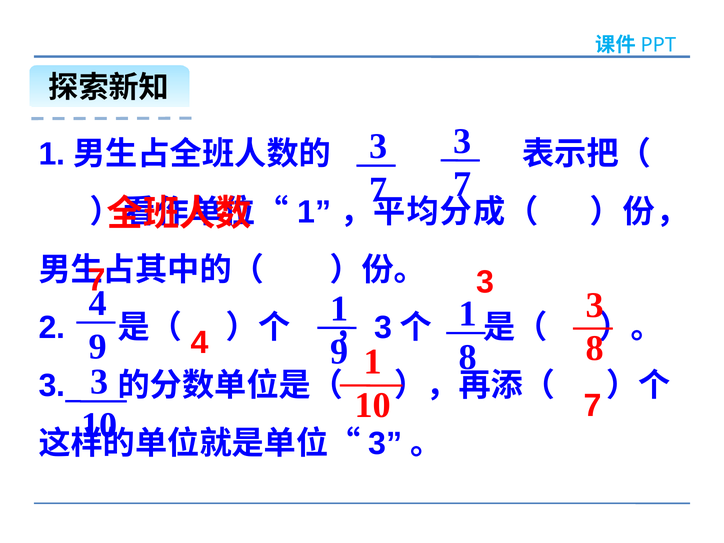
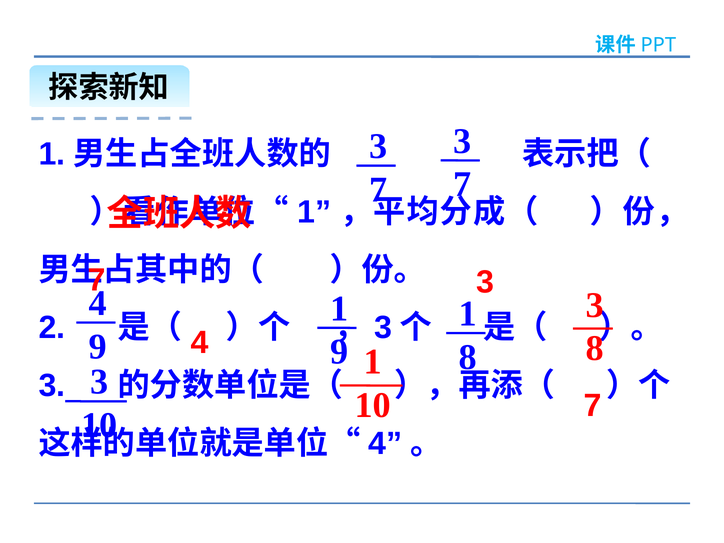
3: 3 -> 4 (385, 444)
